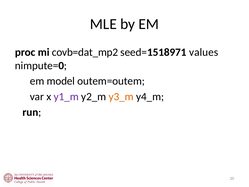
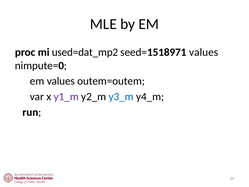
covb=dat_mp2: covb=dat_mp2 -> used=dat_mp2 (85, 52)
em model: model -> values (61, 81)
y3_m colour: orange -> blue (121, 97)
